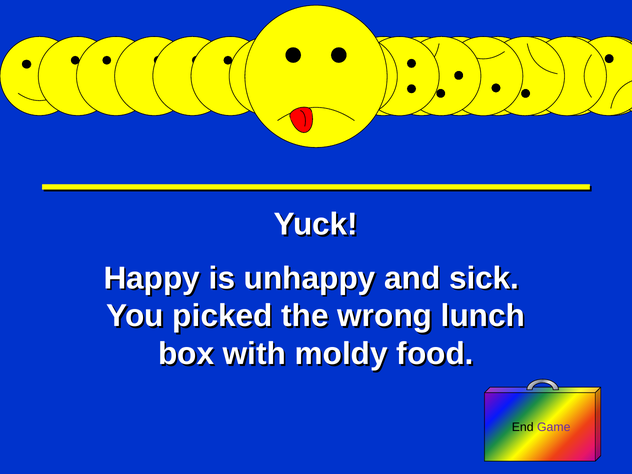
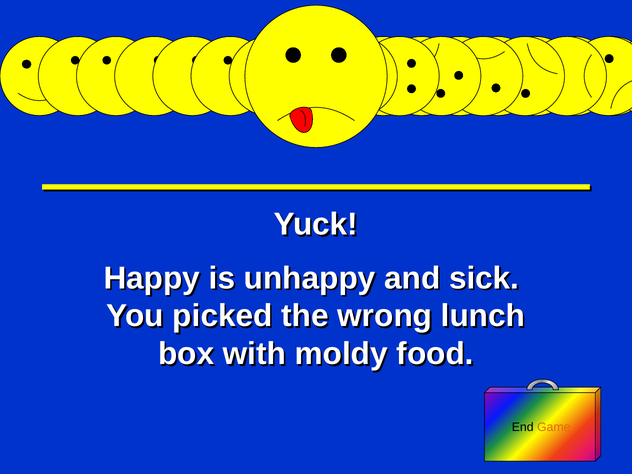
Game colour: purple -> orange (554, 427)
